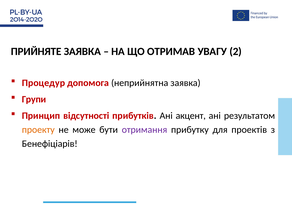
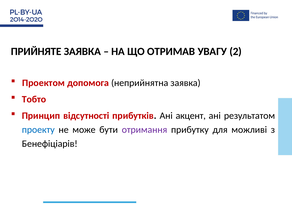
Процедур: Процедур -> Проектом (43, 83)
Групи: Групи -> Тобто (34, 99)
проекту colour: orange -> blue (38, 130)
проектів: проектів -> можливі (249, 130)
